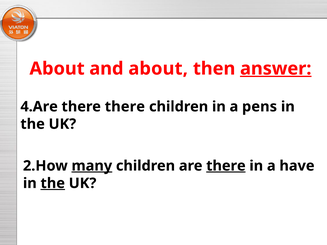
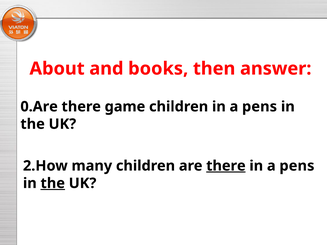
and about: about -> books (158, 69)
answer underline: present -> none (276, 69)
4.Are: 4.Are -> 0.Are (39, 107)
there there: there -> game (125, 107)
many underline: present -> none (92, 166)
have: have -> pens (297, 166)
